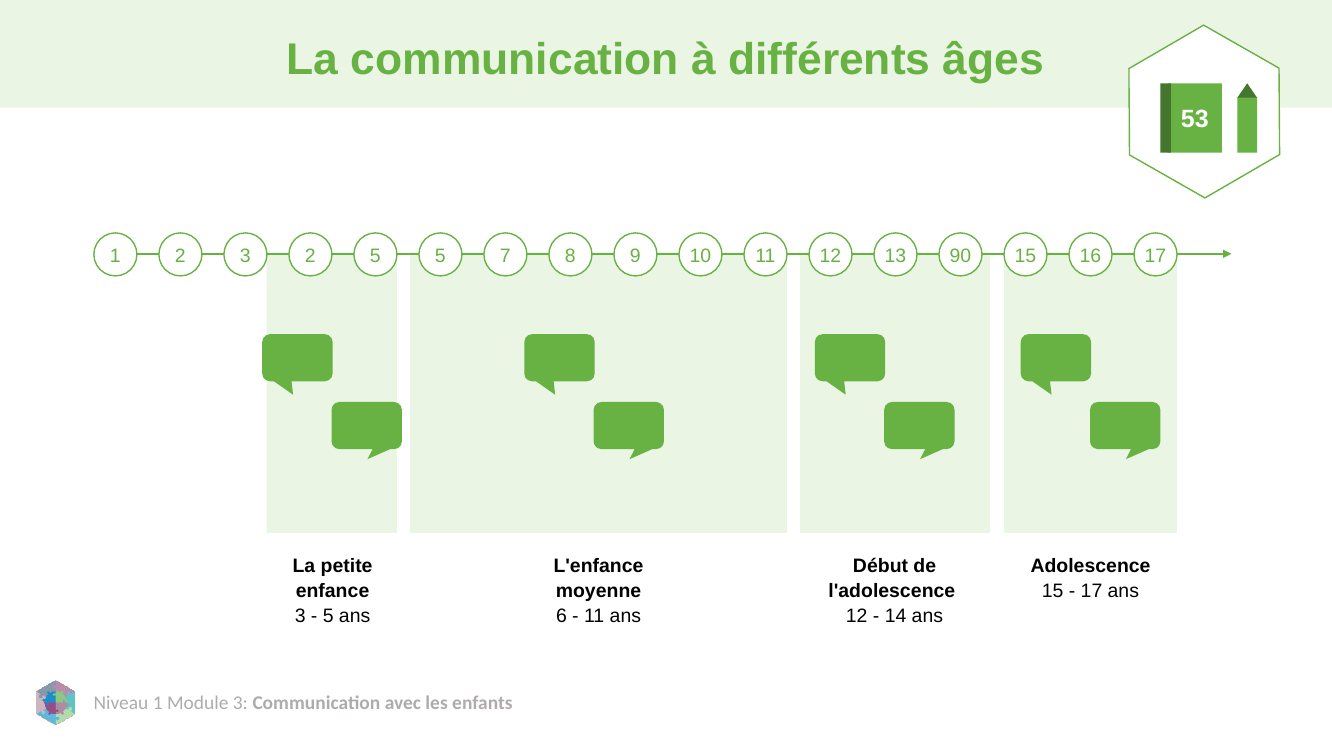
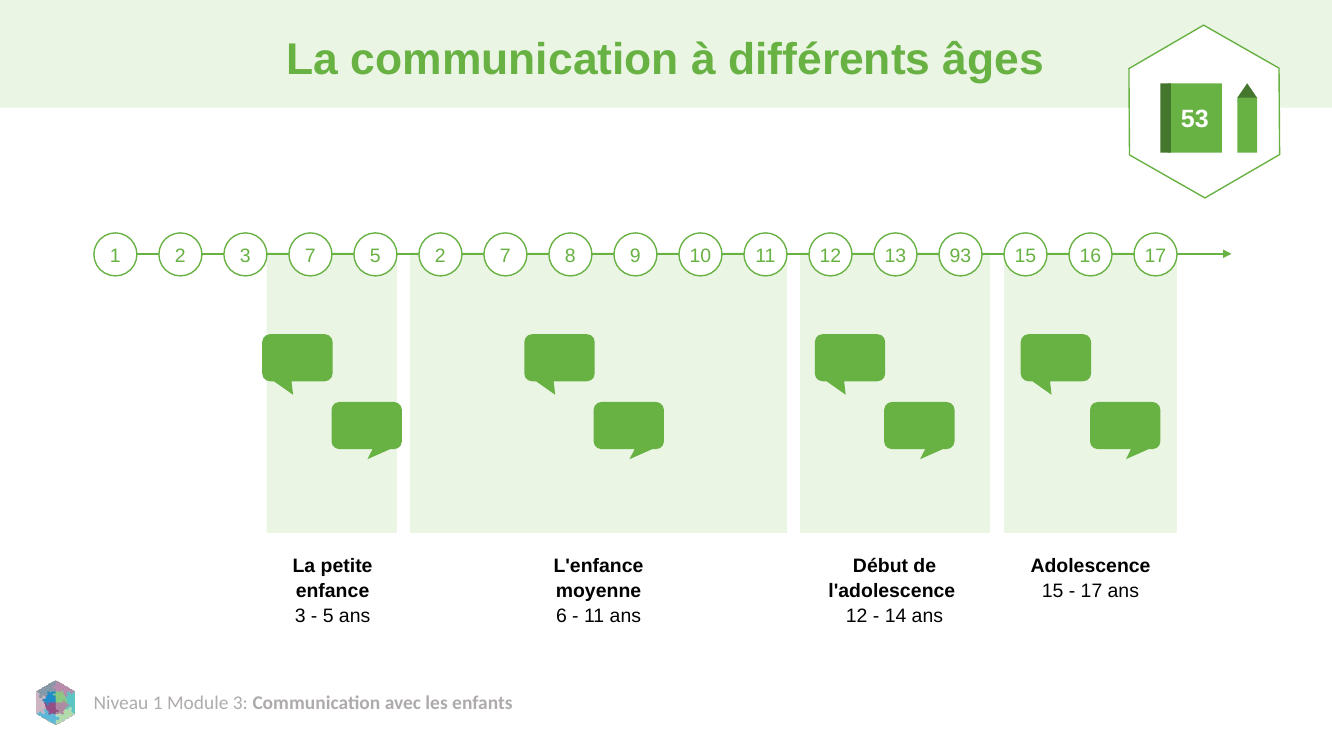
3 2: 2 -> 7 (310, 256)
5 5: 5 -> 2 (440, 256)
90: 90 -> 93 (960, 256)
